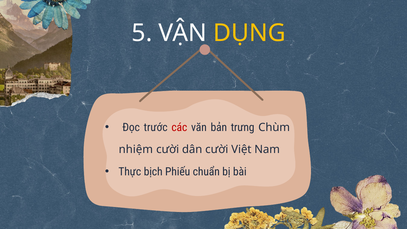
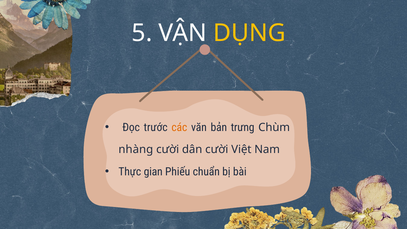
các colour: red -> orange (179, 127)
nhiệm: nhiệm -> nhàng (136, 149)
bịch: bịch -> gian (153, 172)
